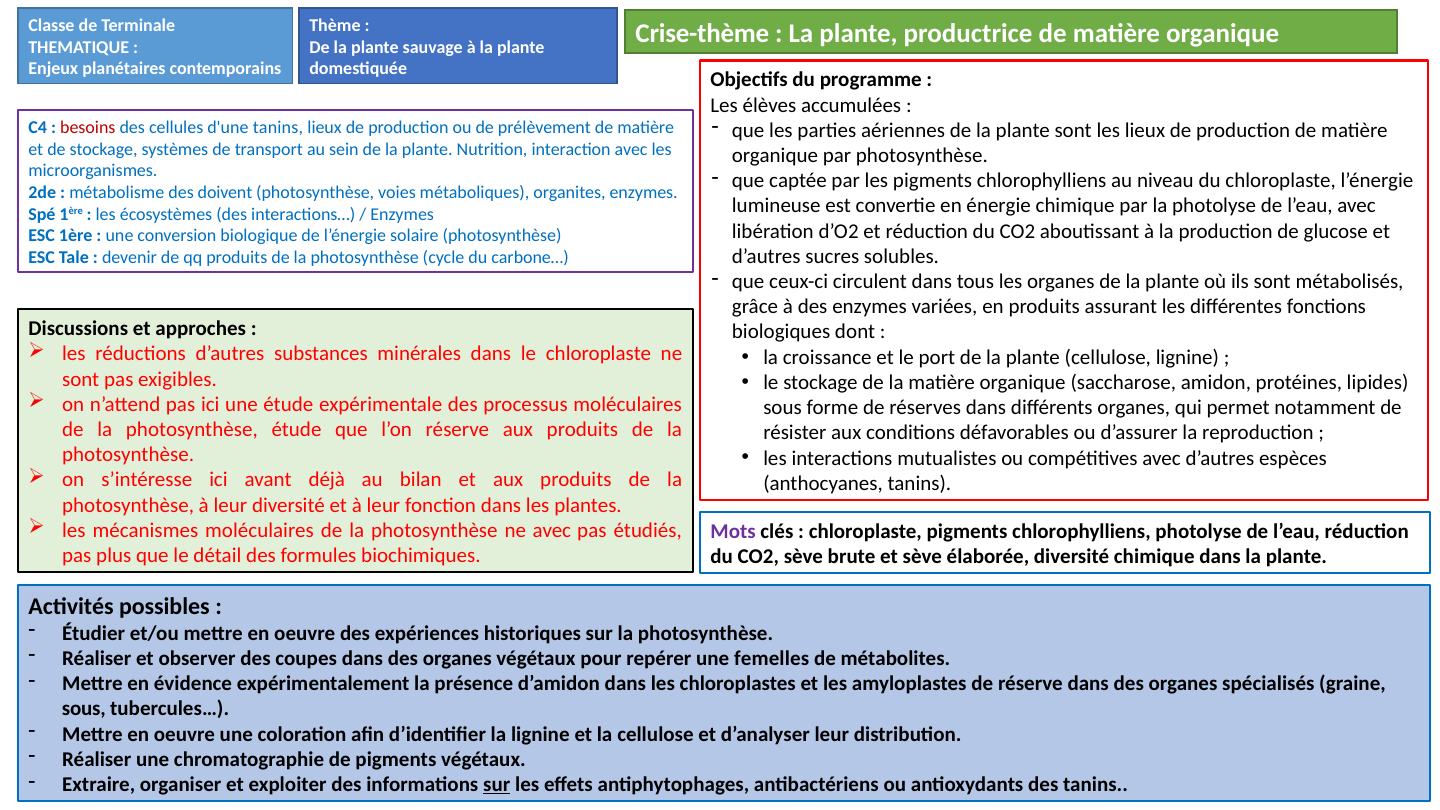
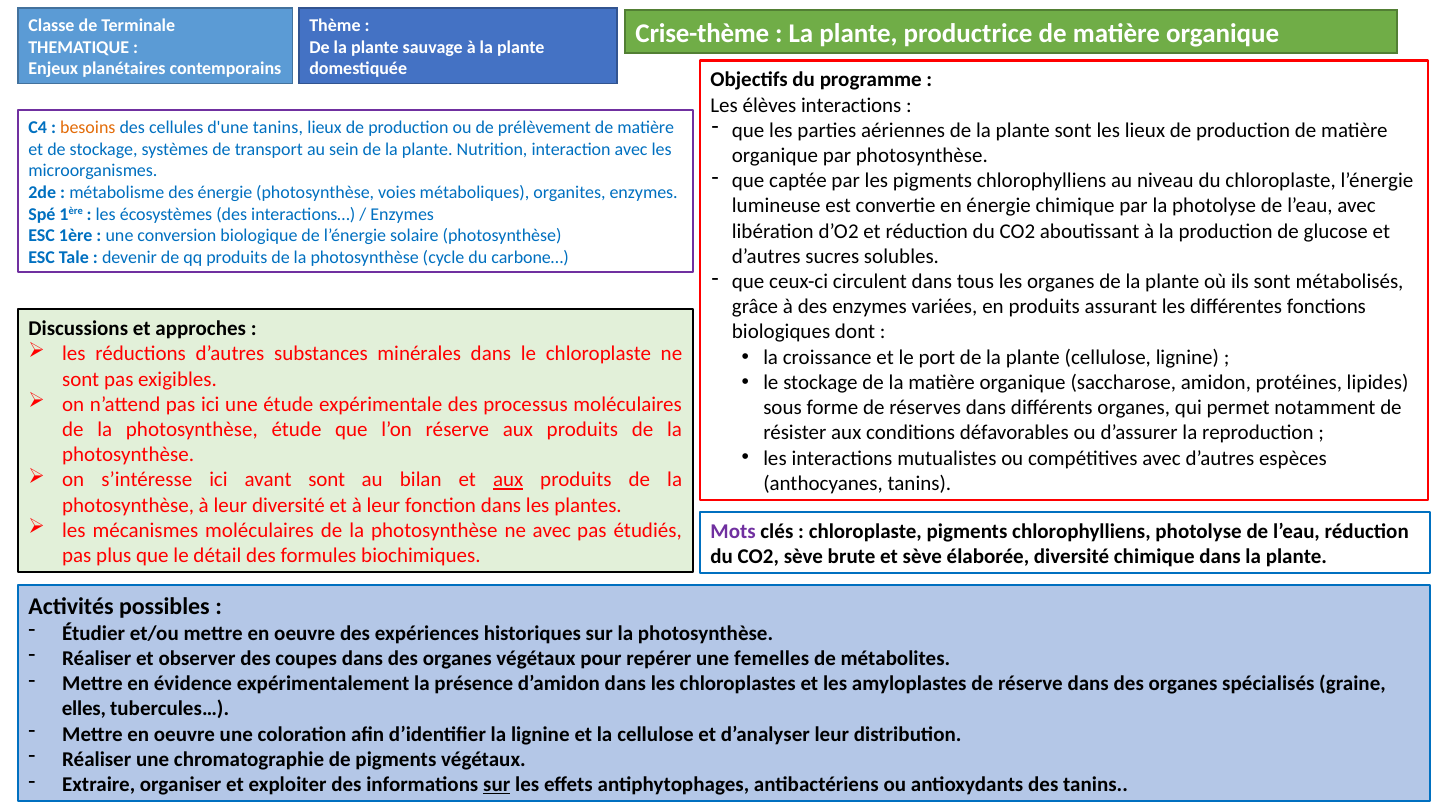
élèves accumulées: accumulées -> interactions (851, 105)
besoins colour: red -> orange (88, 128)
des doivent: doivent -> énergie (225, 193)
avant déjà: déjà -> sont (327, 480)
aux underline: none -> present (508, 480)
sous: sous -> elles (84, 709)
